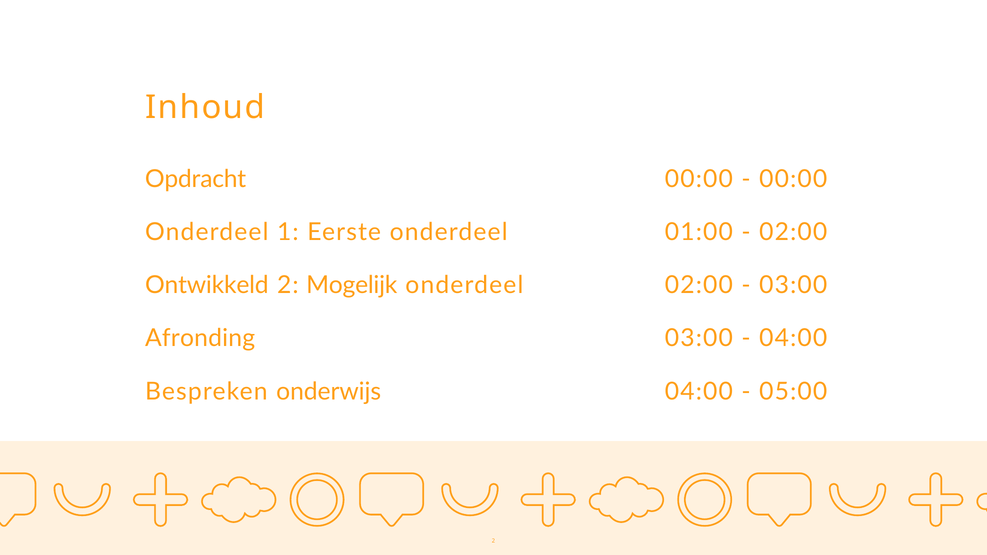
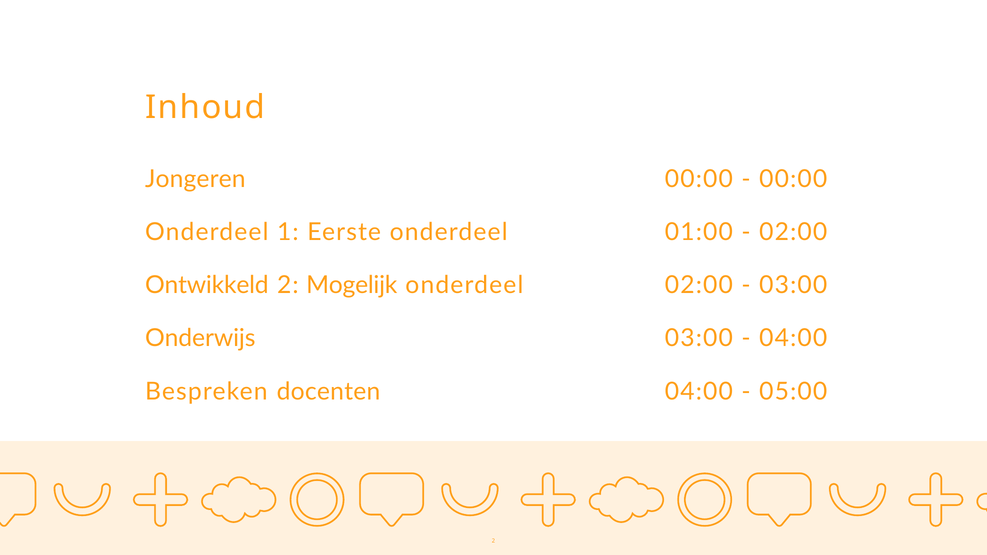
Opdracht: Opdracht -> Jongeren (195, 179)
Afronding: Afronding -> Onderwijs (200, 338)
onderwijs: onderwijs -> docenten (329, 392)
